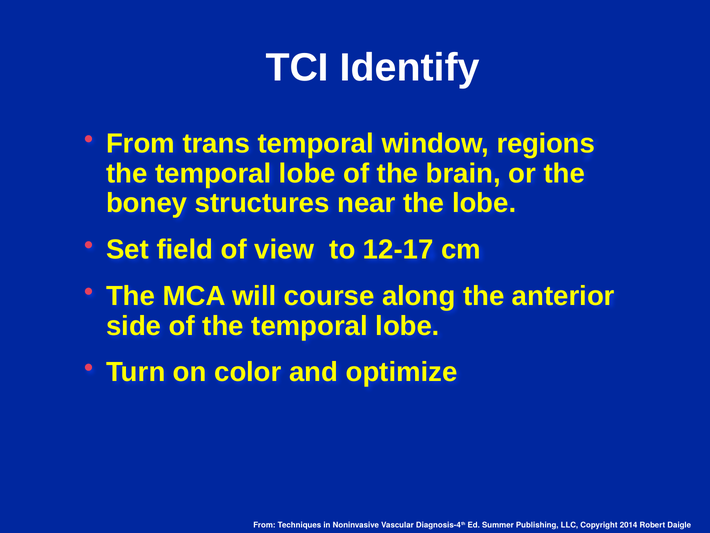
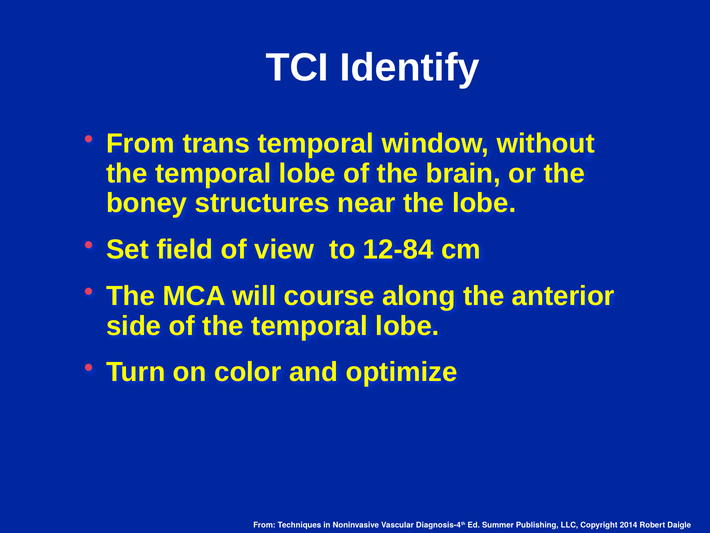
regions: regions -> without (546, 143)
12-17: 12-17 -> 12-84 (398, 249)
